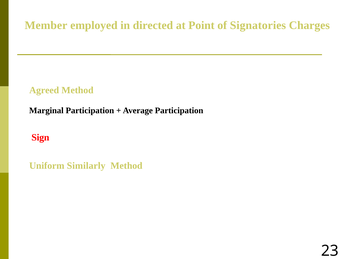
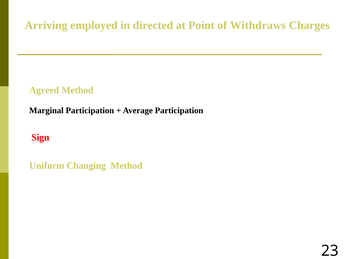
Member: Member -> Arriving (46, 25)
Signatories: Signatories -> Withdraws (258, 25)
Similarly: Similarly -> Changing (86, 166)
